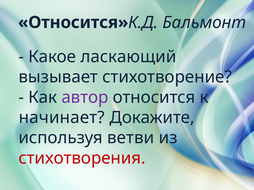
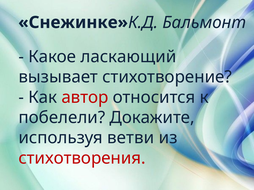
Относится: Относится -> Снежинке (73, 23)
автор colour: purple -> red (85, 98)
начинает: начинает -> побелели (62, 118)
